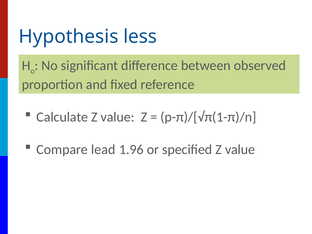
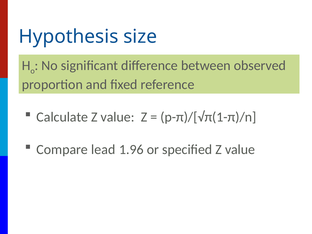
less: less -> size (140, 37)
